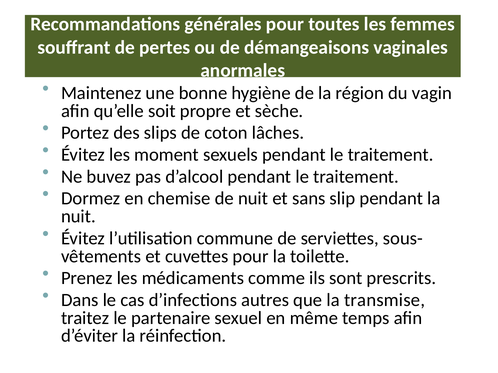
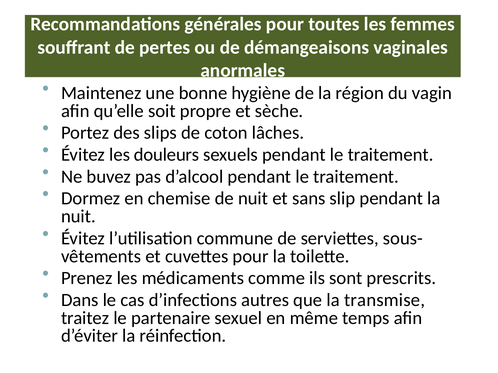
moment: moment -> douleurs (167, 155)
